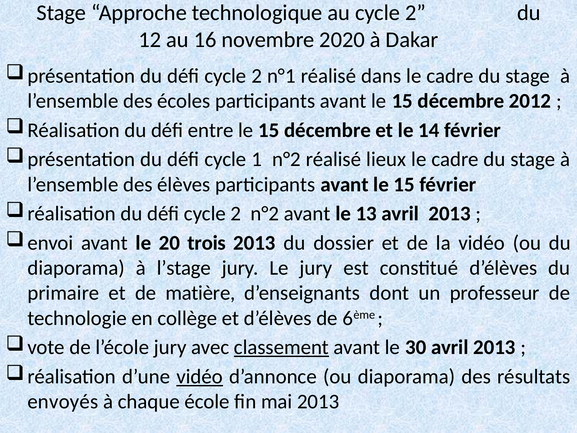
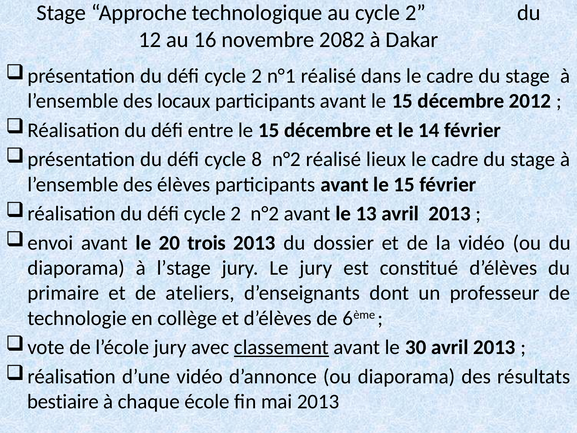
2020: 2020 -> 2082 (342, 40)
écoles: écoles -> locaux (184, 101)
1: 1 -> 8 (257, 159)
matière: matière -> ateliers (200, 293)
vidéo underline: present -> none (200, 376)
envoyés: envoyés -> bestiaire (63, 401)
